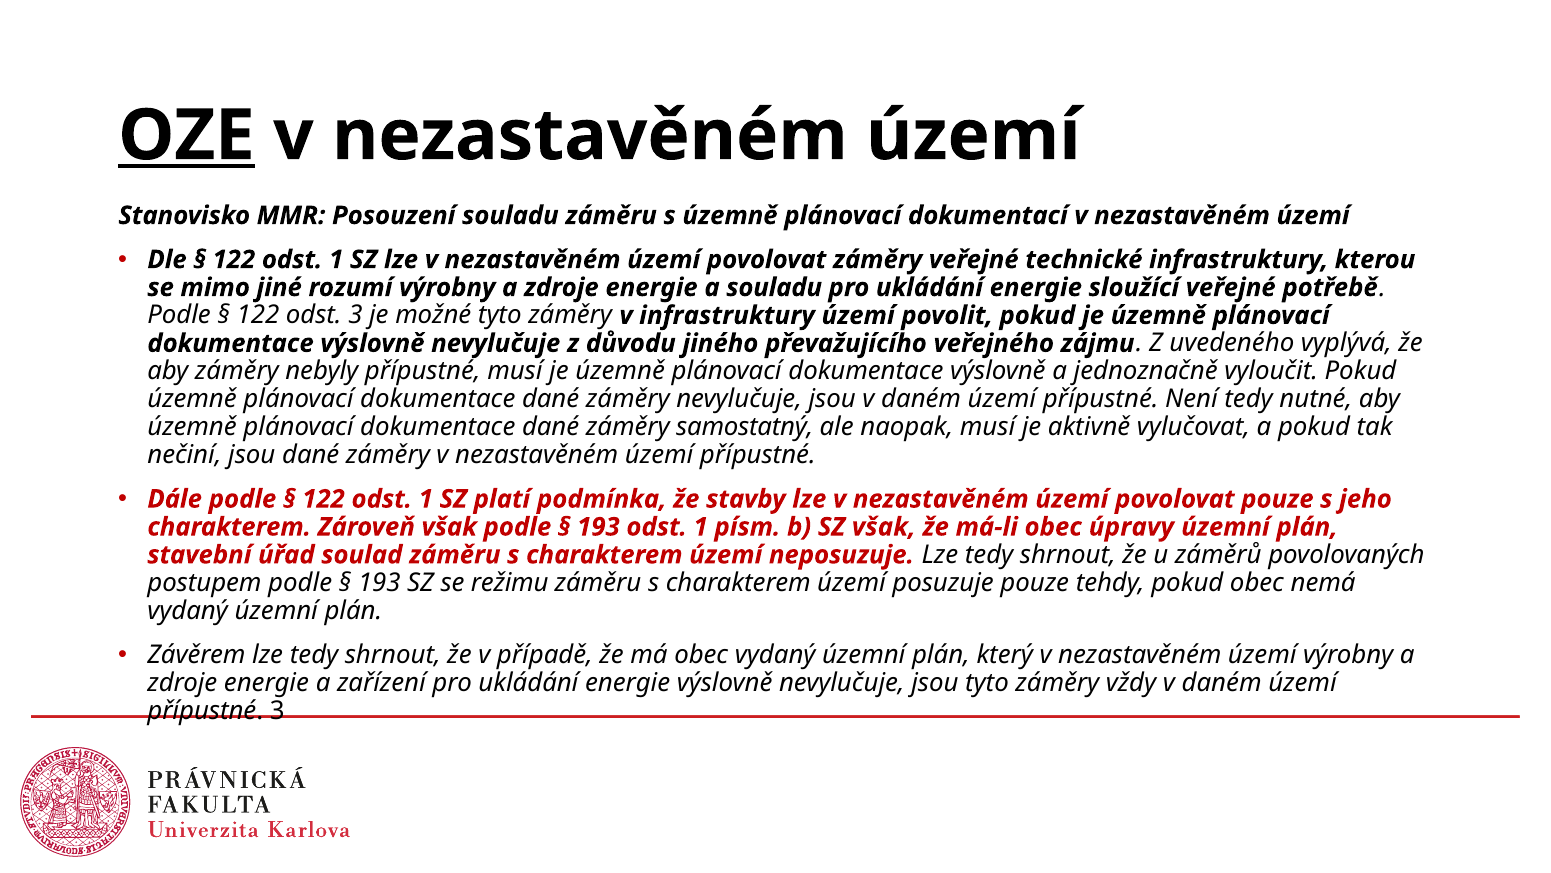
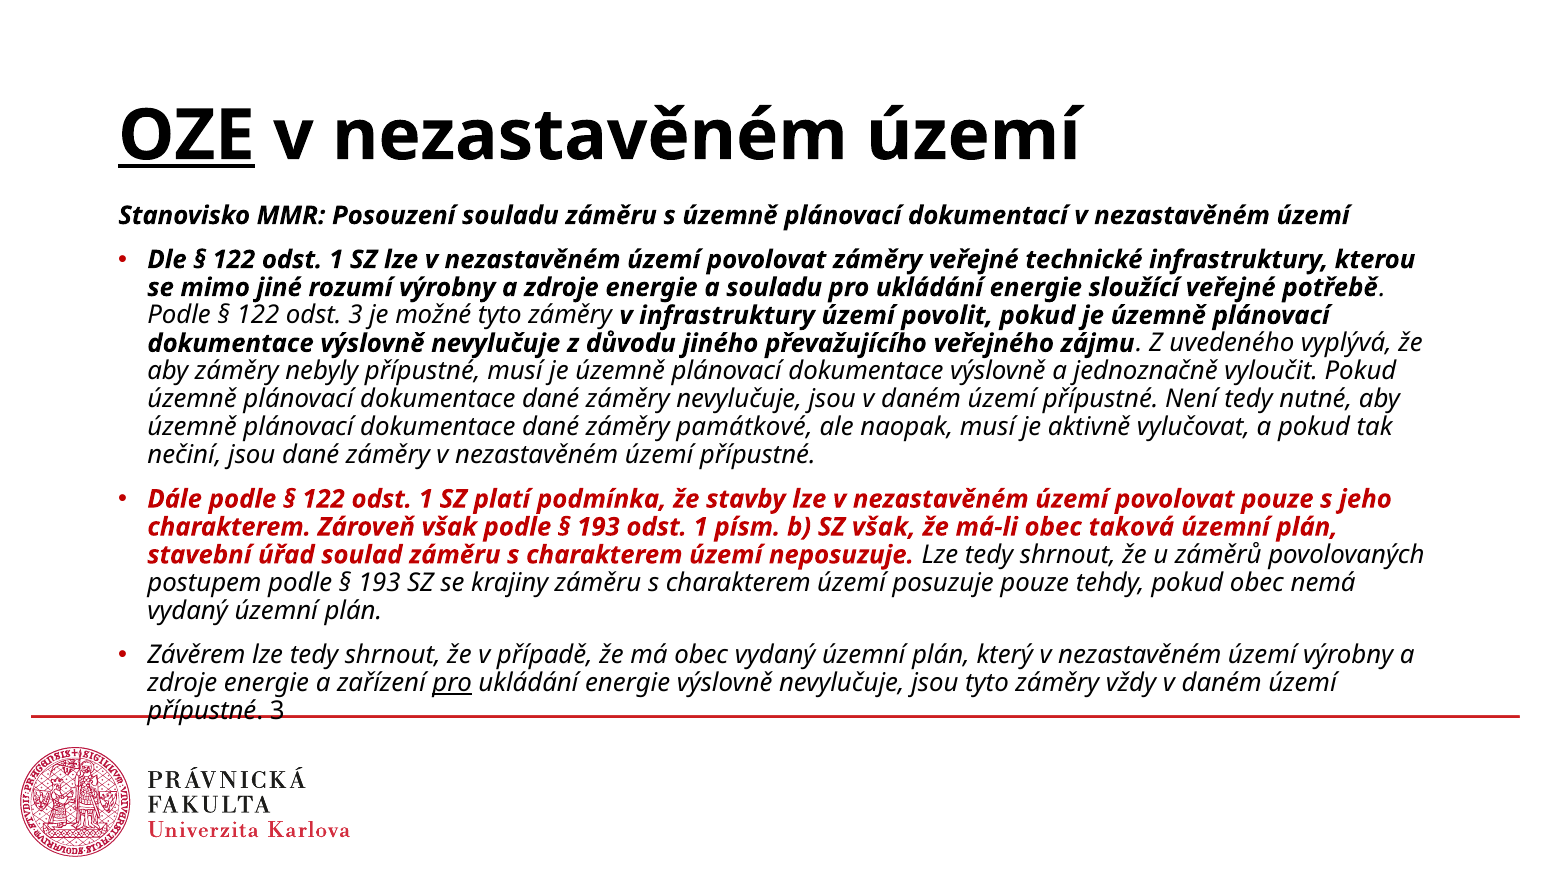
samostatný: samostatný -> památkové (744, 427)
úpravy: úpravy -> taková (1131, 527)
režimu: režimu -> krajiny (510, 582)
pro underline: none -> present (452, 682)
